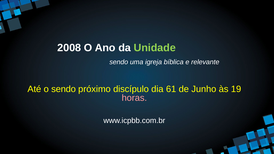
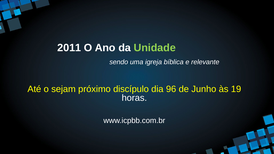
2008: 2008 -> 2011 (69, 48)
o sendo: sendo -> sejam (63, 89)
61: 61 -> 96 (171, 89)
horas colour: pink -> white (134, 98)
